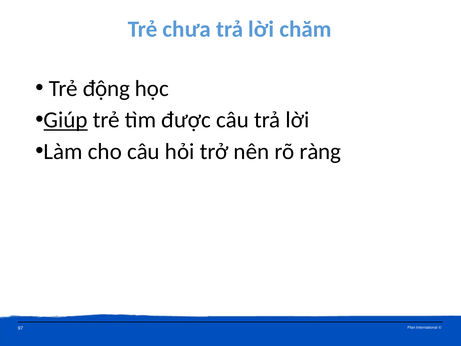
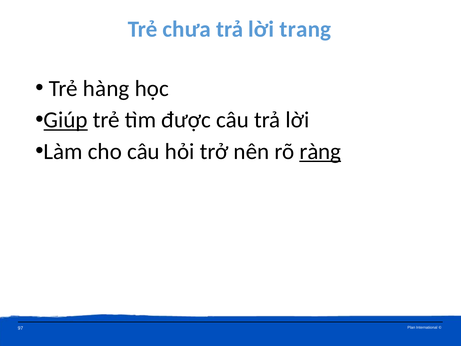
chăm: chăm -> trang (305, 29)
động: động -> hàng (106, 88)
ràng underline: none -> present (320, 151)
